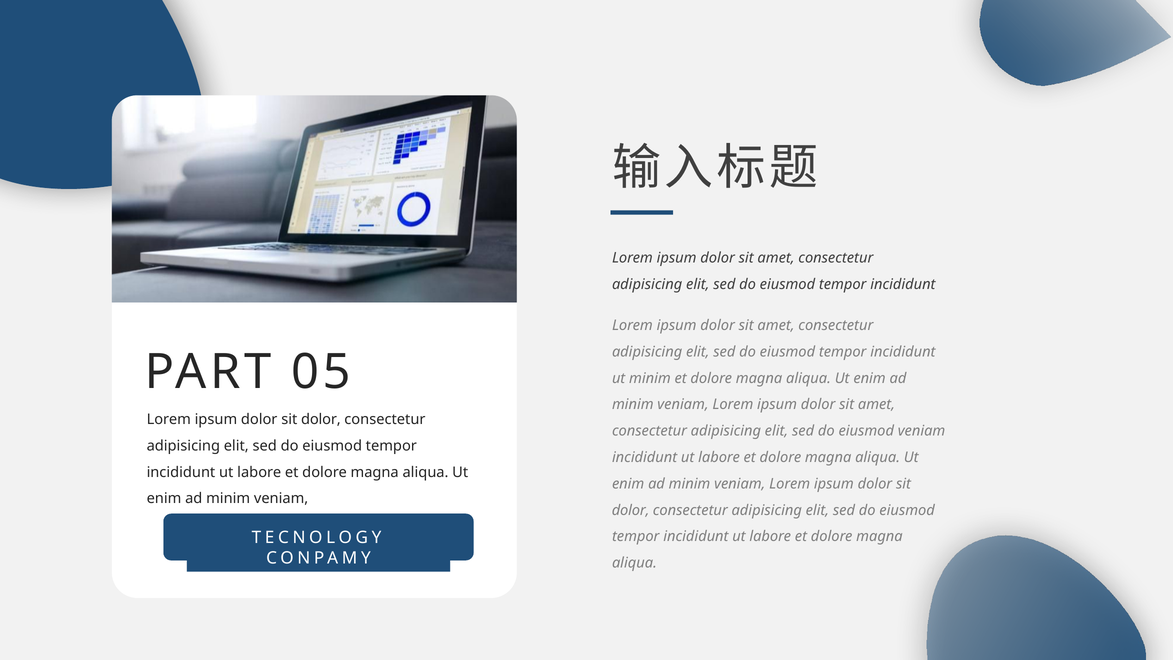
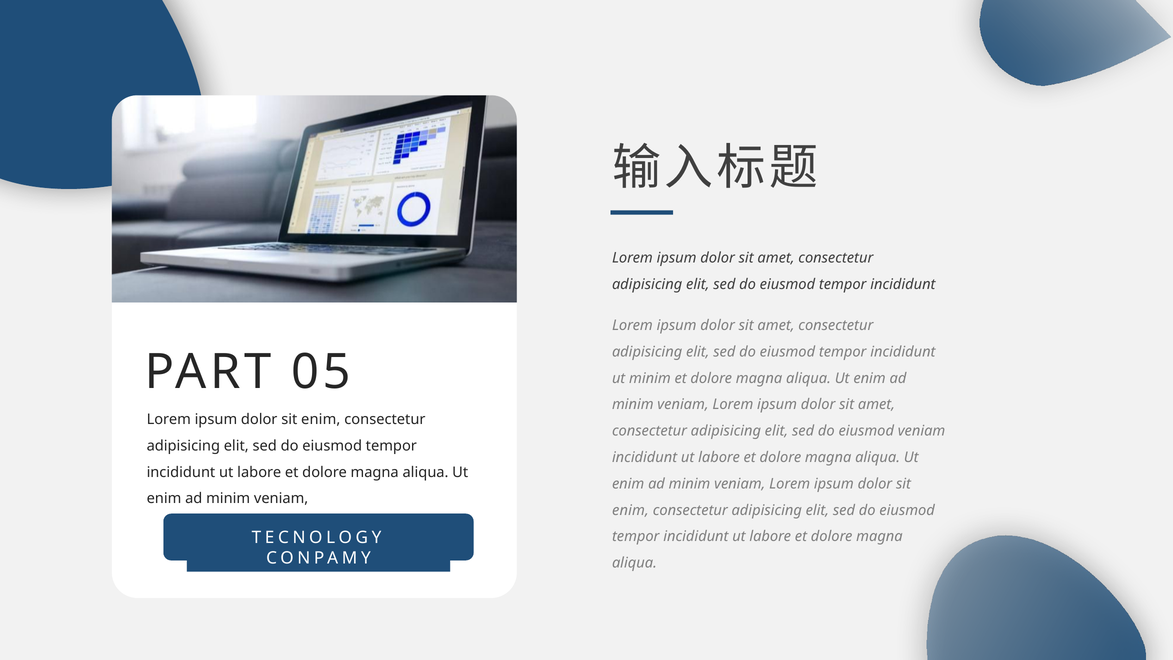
dolor: dolor -> enim (321, 419)
dolor: dolor -> enim (630, 510)
